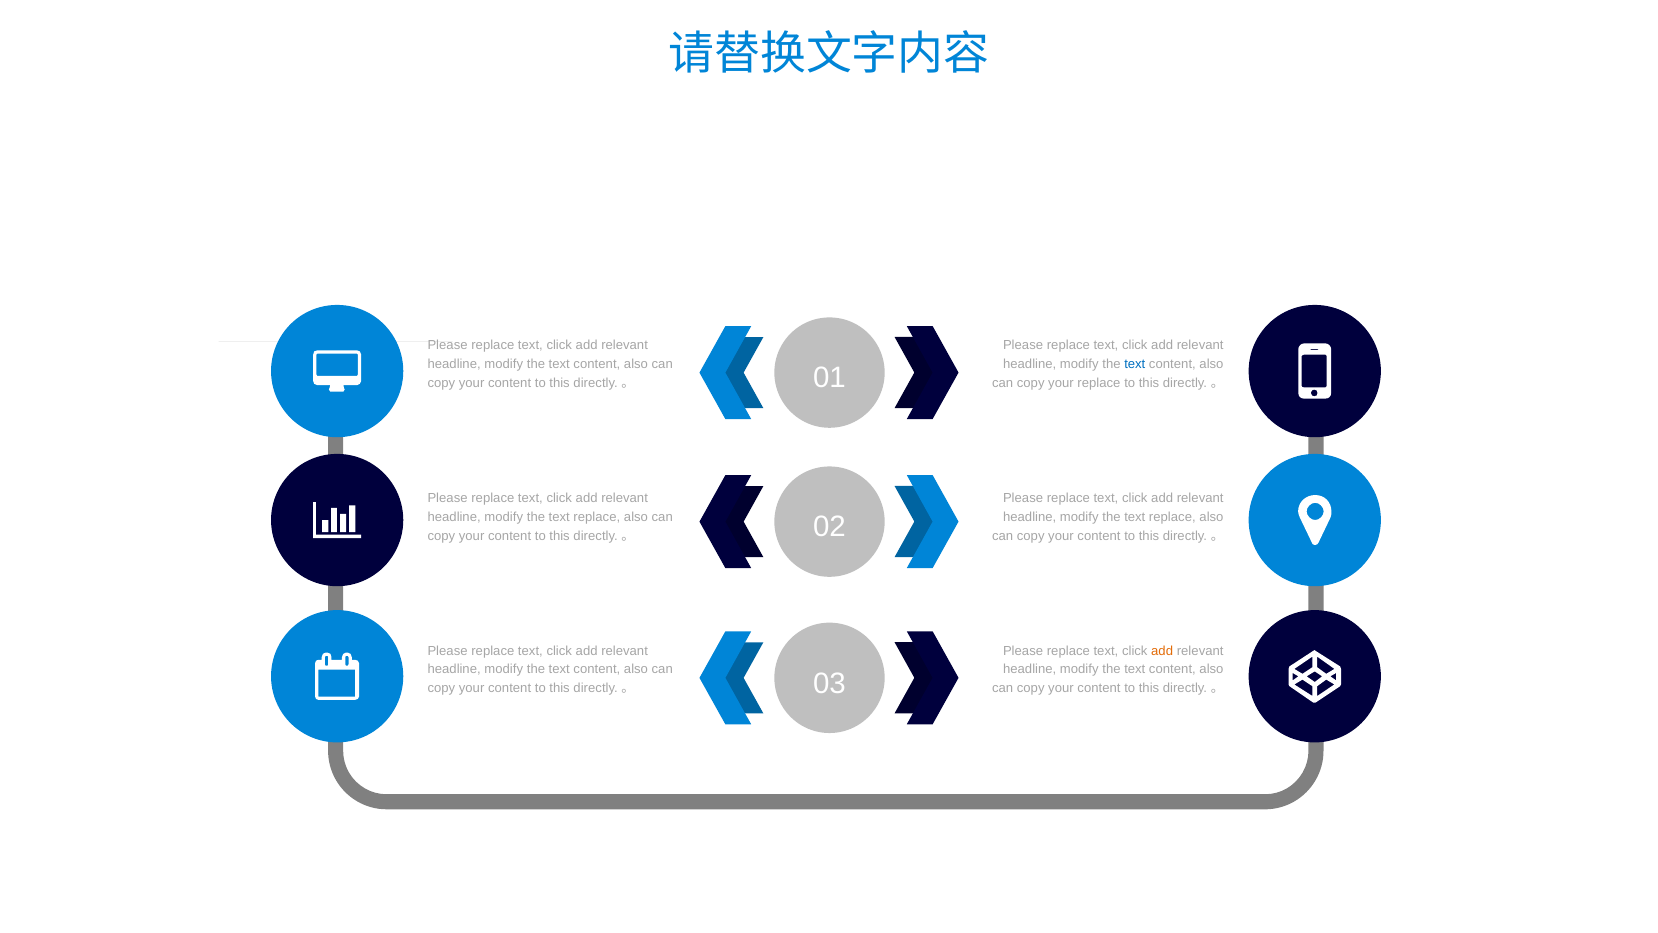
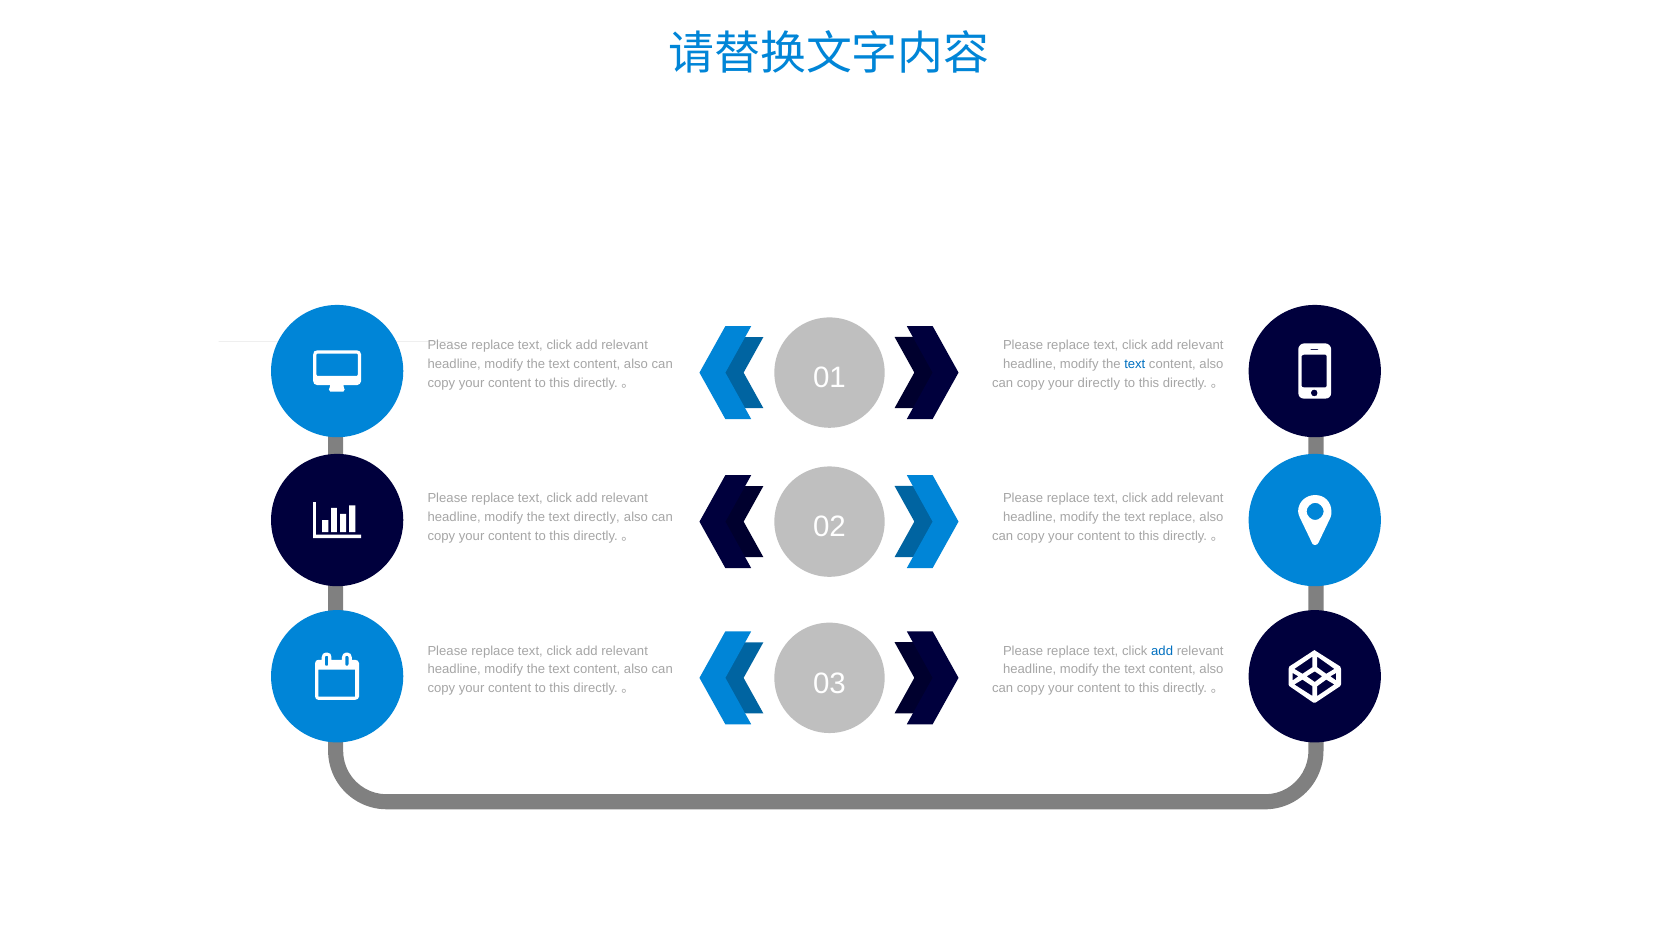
your replace: replace -> directly (1099, 383)
replace: replace -> directly (597, 517)
add colour: orange -> blue (1162, 650)
